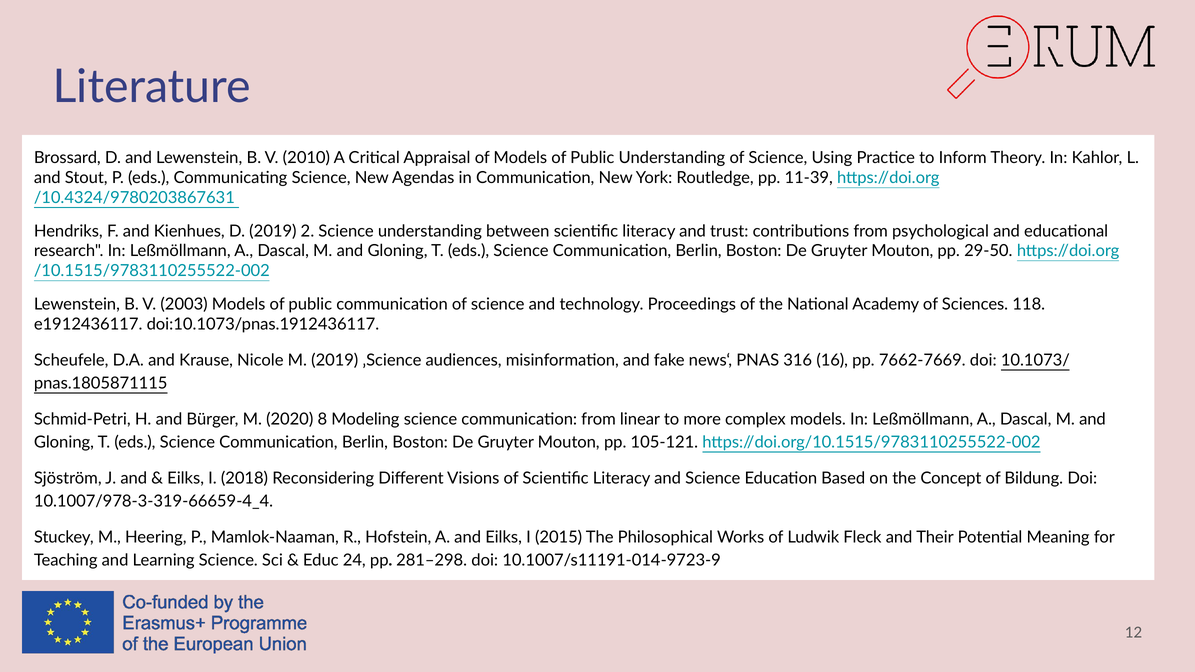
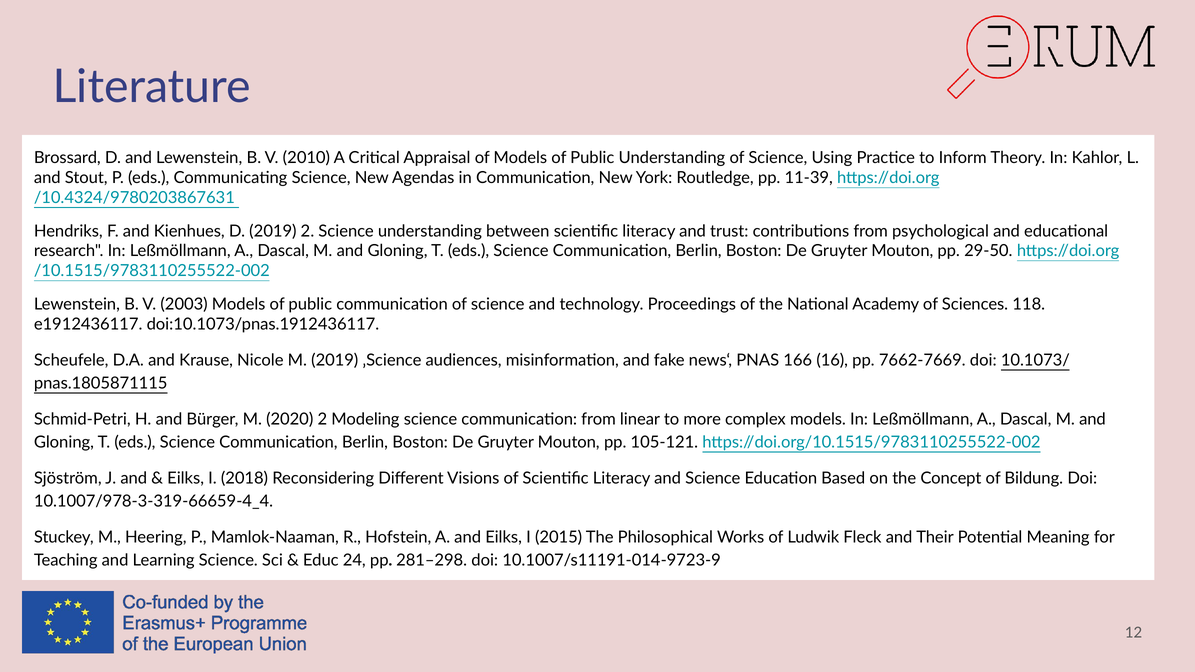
316: 316 -> 166 (798, 360)
2020 8: 8 -> 2 (322, 419)
